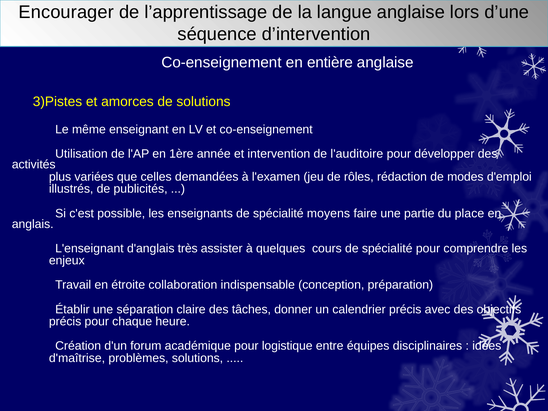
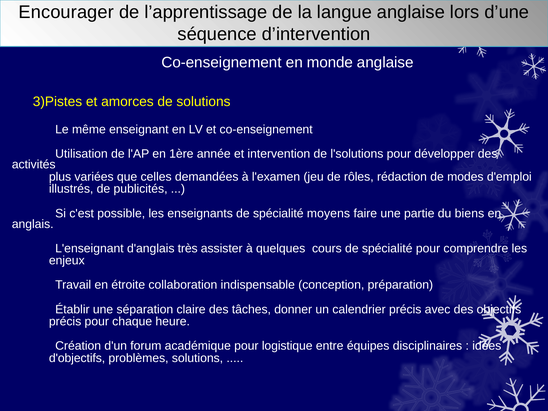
entière: entière -> monde (330, 62)
l'auditoire: l'auditoire -> l'solutions (357, 154)
place: place -> biens (469, 213)
d'maîtrise: d'maîtrise -> d'objectifs (77, 358)
